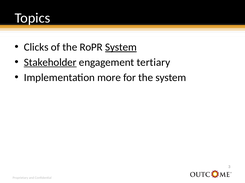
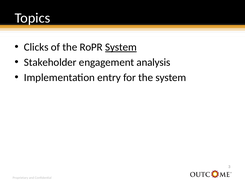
Stakeholder underline: present -> none (50, 63)
tertiary: tertiary -> analysis (153, 63)
more: more -> entry (109, 78)
